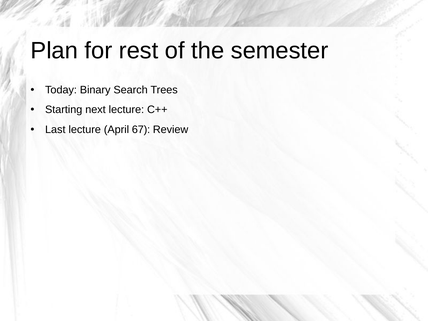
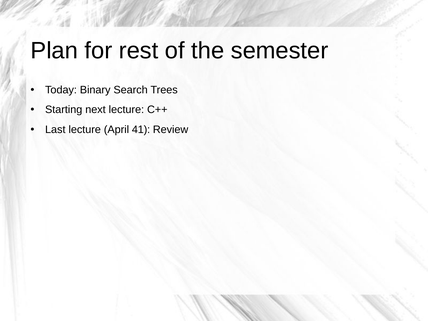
67: 67 -> 41 (141, 129)
